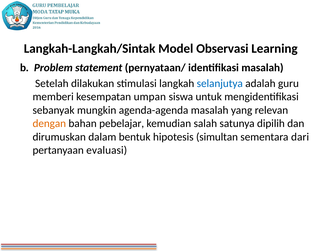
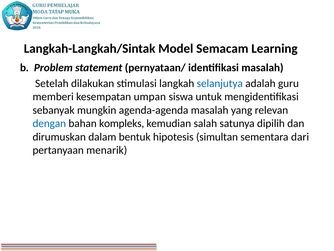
Observasi: Observasi -> Semacam (222, 48)
dengan colour: orange -> blue (49, 123)
pebelajar: pebelajar -> kompleks (122, 123)
evaluasi: evaluasi -> menarik (107, 150)
